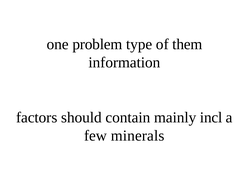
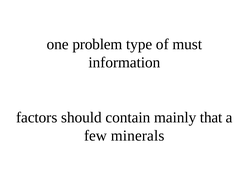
them: them -> must (187, 44)
incl: incl -> that (211, 117)
